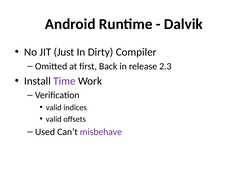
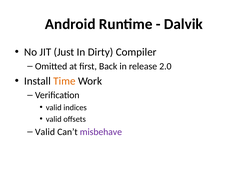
2.3: 2.3 -> 2.0 (165, 66)
Time colour: purple -> orange (64, 81)
Used: Used -> Valid (45, 132)
